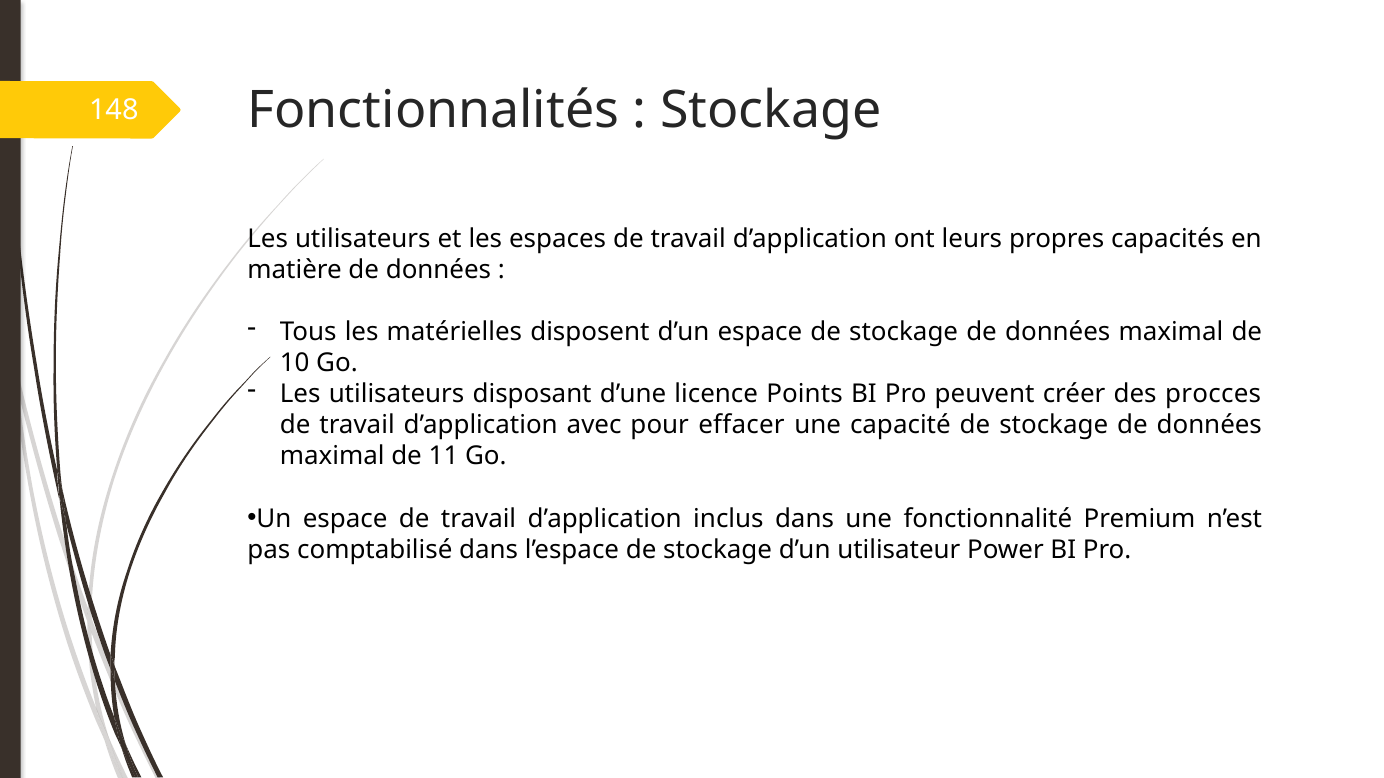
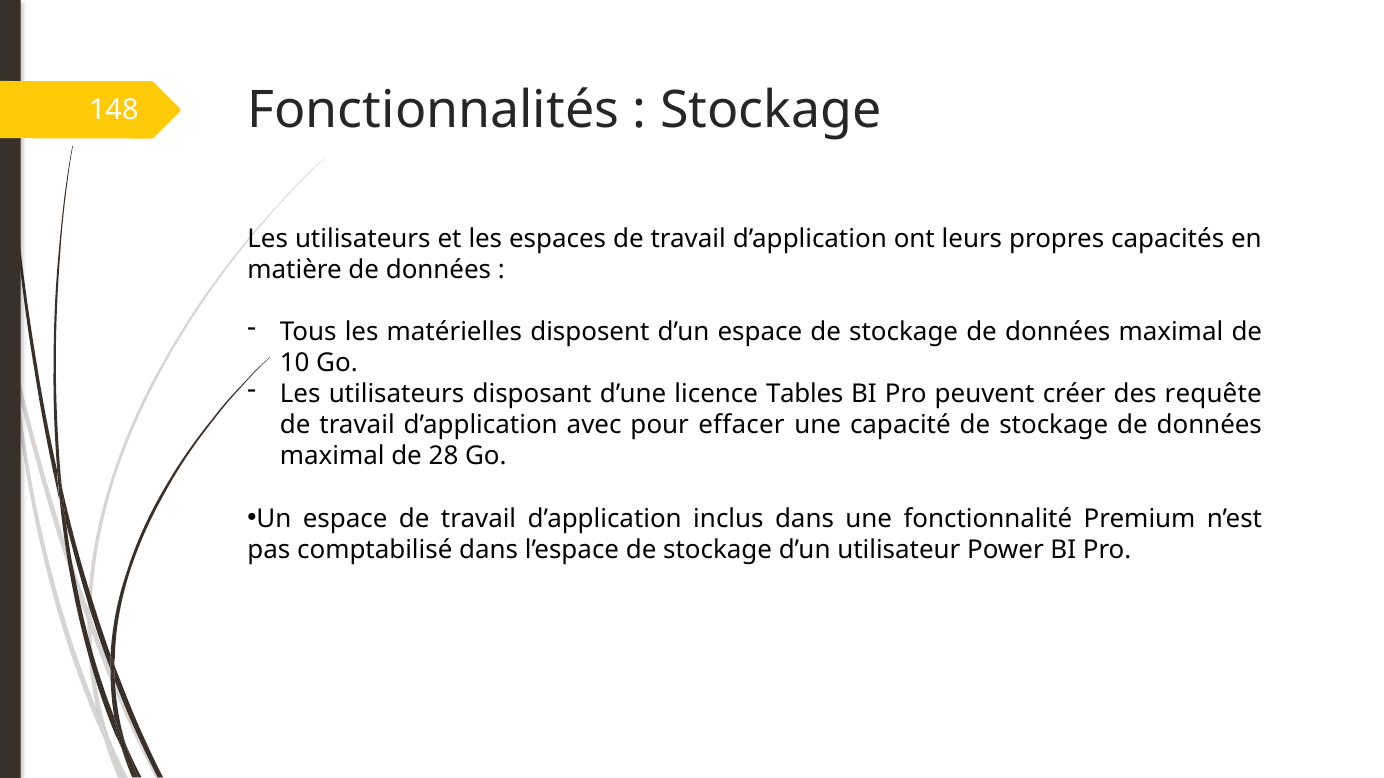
Points: Points -> Tables (805, 394)
procces: procces -> requête (1213, 394)
11: 11 -> 28 (444, 457)
